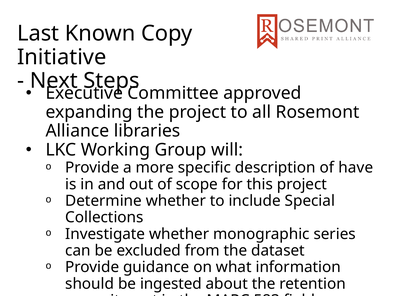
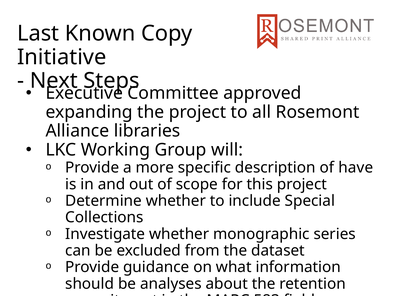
ingested: ingested -> analyses (171, 283)
